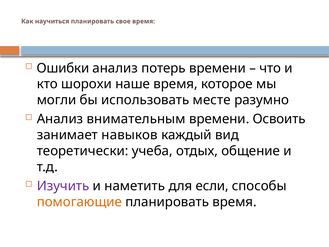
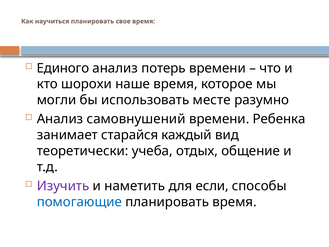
Ошибки: Ошибки -> Единого (63, 68)
внимательным: внимательным -> самовнушений (136, 119)
Освоить: Освоить -> Ребенка (279, 119)
навыков: навыков -> старайся (130, 135)
помогающие colour: orange -> blue (79, 202)
